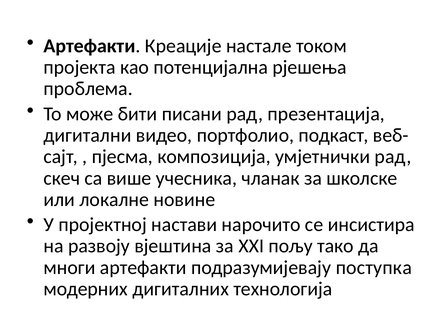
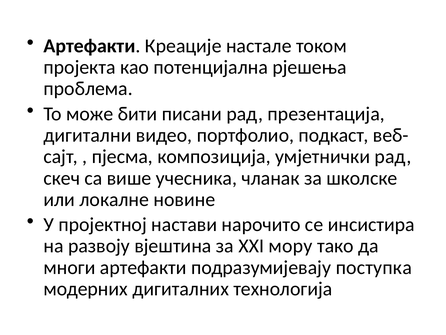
пољу: пољу -> мору (290, 246)
